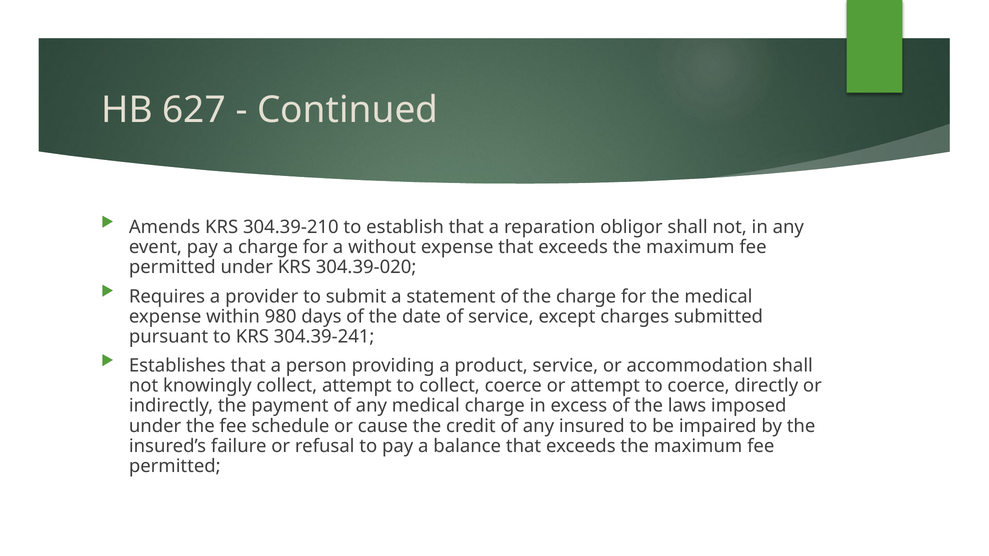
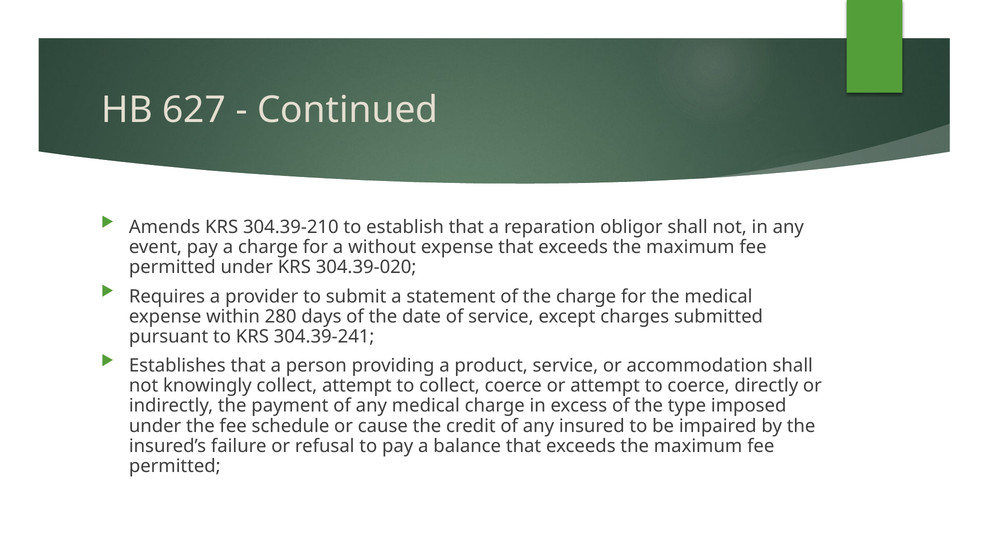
980: 980 -> 280 (281, 317)
laws: laws -> type (687, 406)
